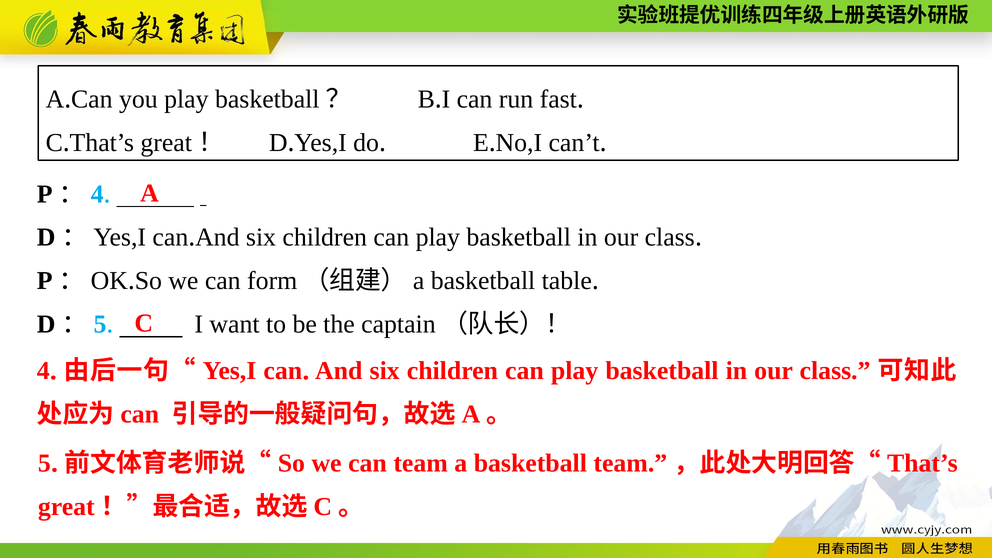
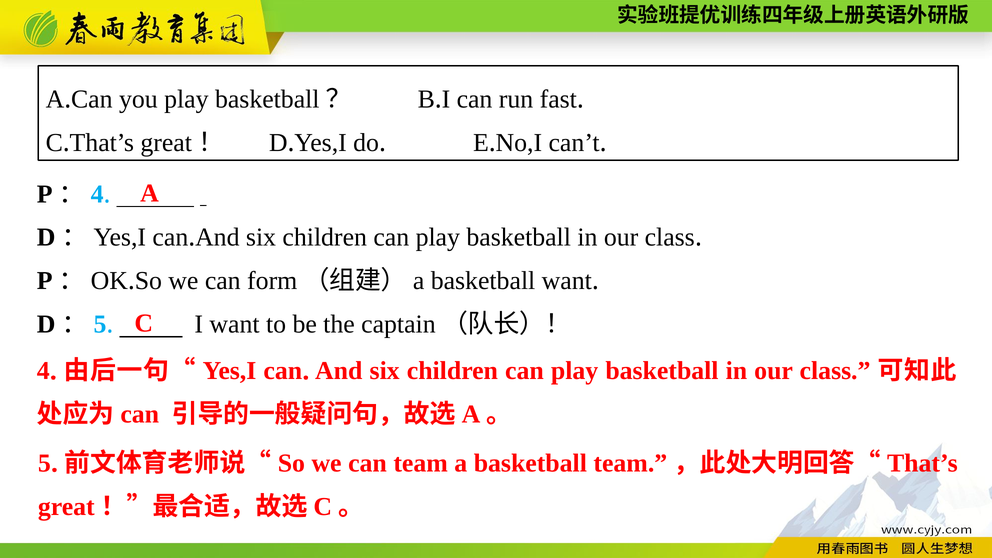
basketball table: table -> want (567, 281)
